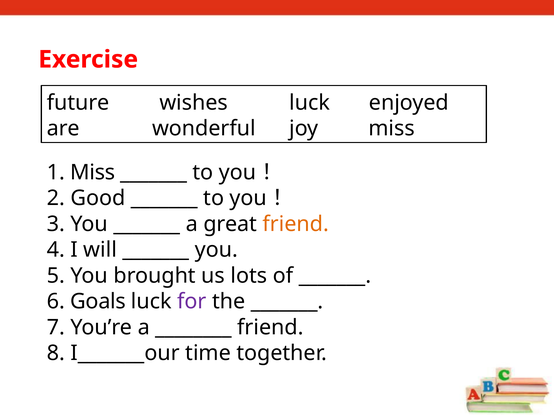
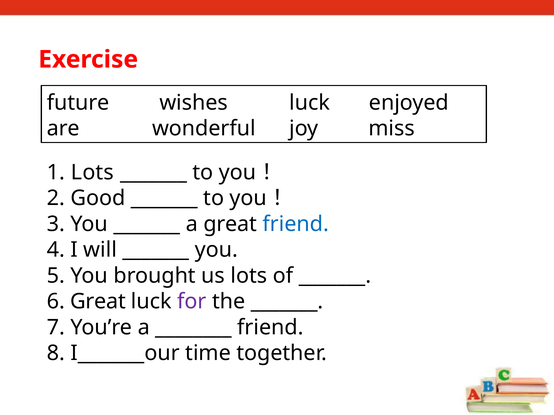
1 Miss: Miss -> Lots (92, 173)
friend colour: orange -> blue (296, 224)
6 Goals: Goals -> Great (98, 302)
